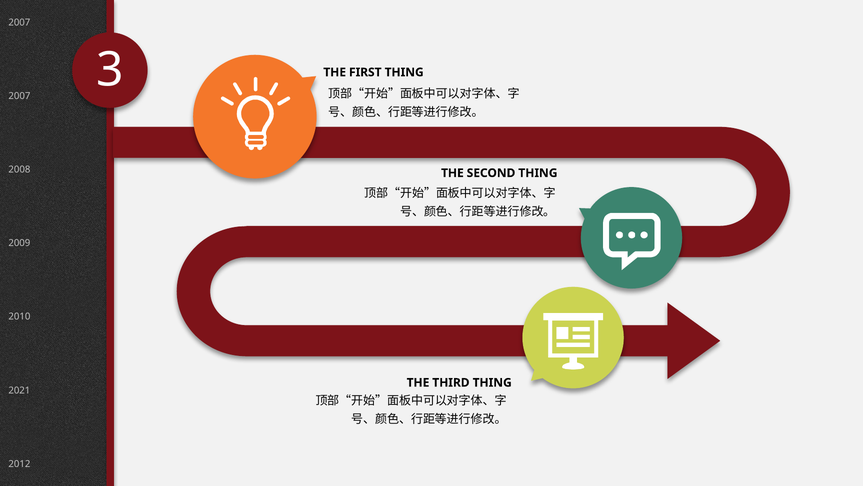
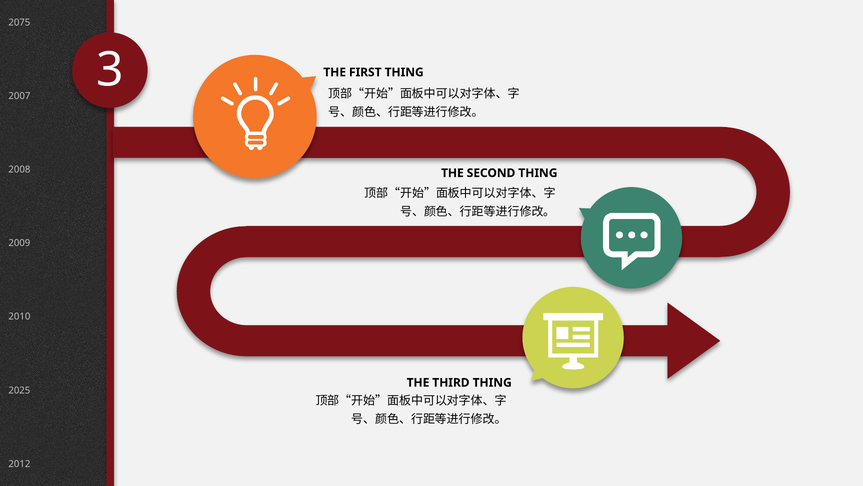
2007: 2007 -> 2075 (19, 23)
2021: 2021 -> 2025 (19, 390)
